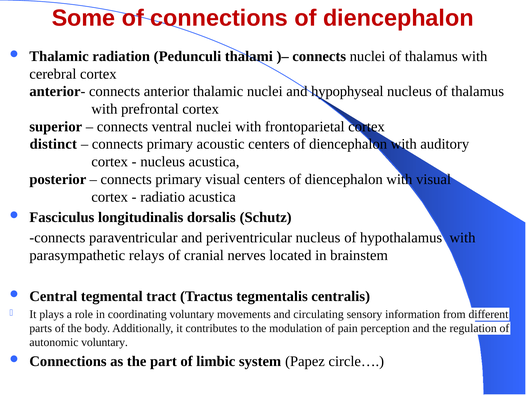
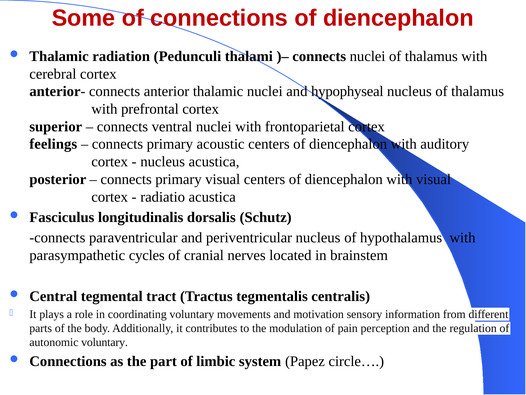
distinct: distinct -> feelings (53, 144)
relays: relays -> cycles (147, 255)
circulating: circulating -> motivation (319, 314)
